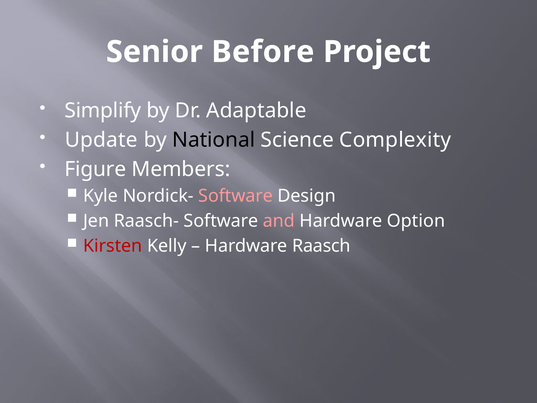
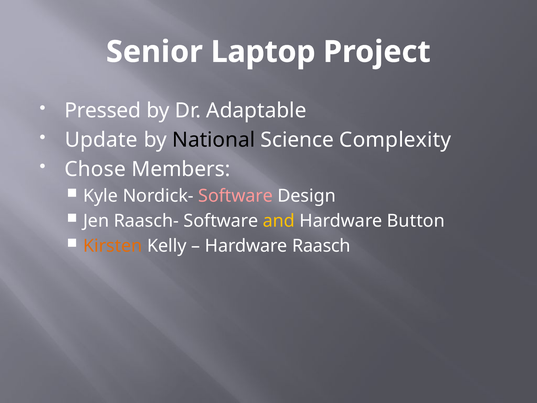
Before: Before -> Laptop (263, 52)
Simplify: Simplify -> Pressed (103, 111)
Figure: Figure -> Chose (95, 169)
and colour: pink -> yellow (279, 221)
Option: Option -> Button (416, 221)
Kirsten colour: red -> orange (113, 246)
